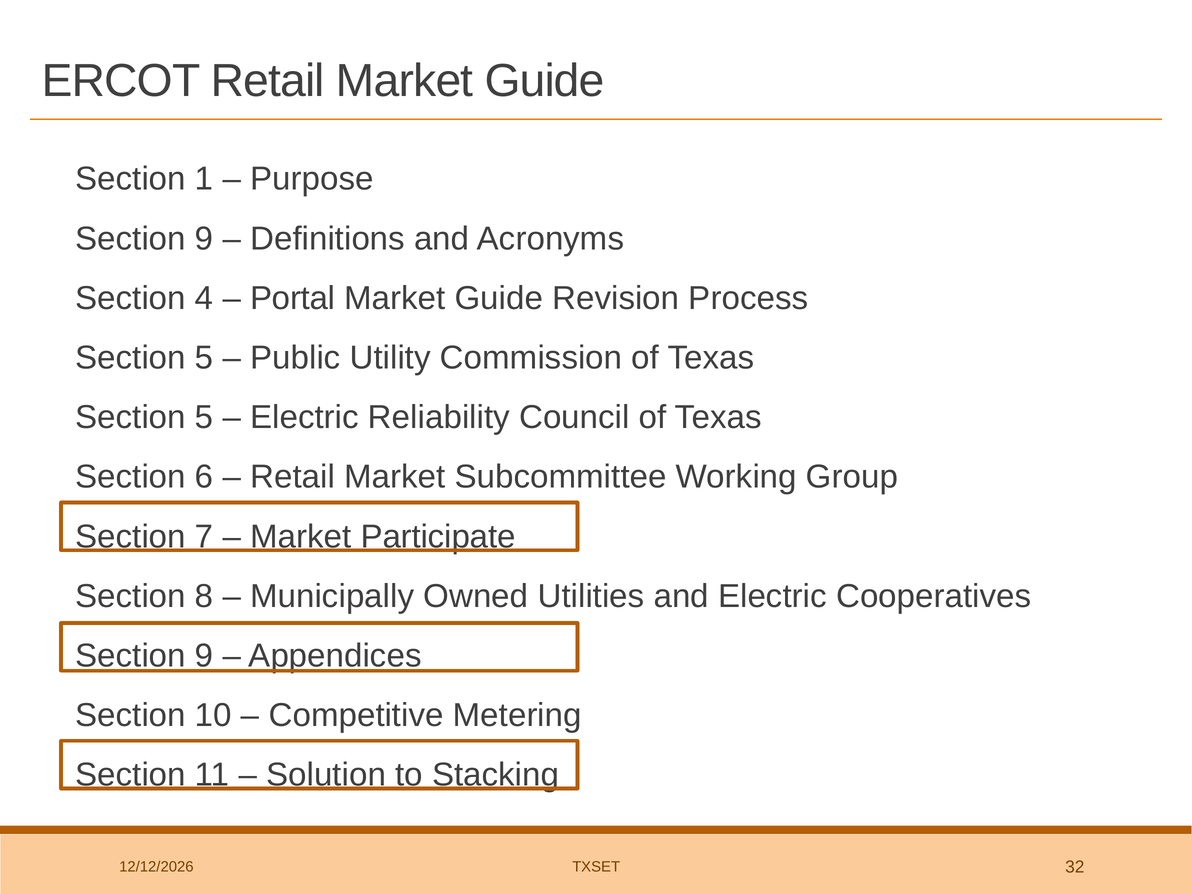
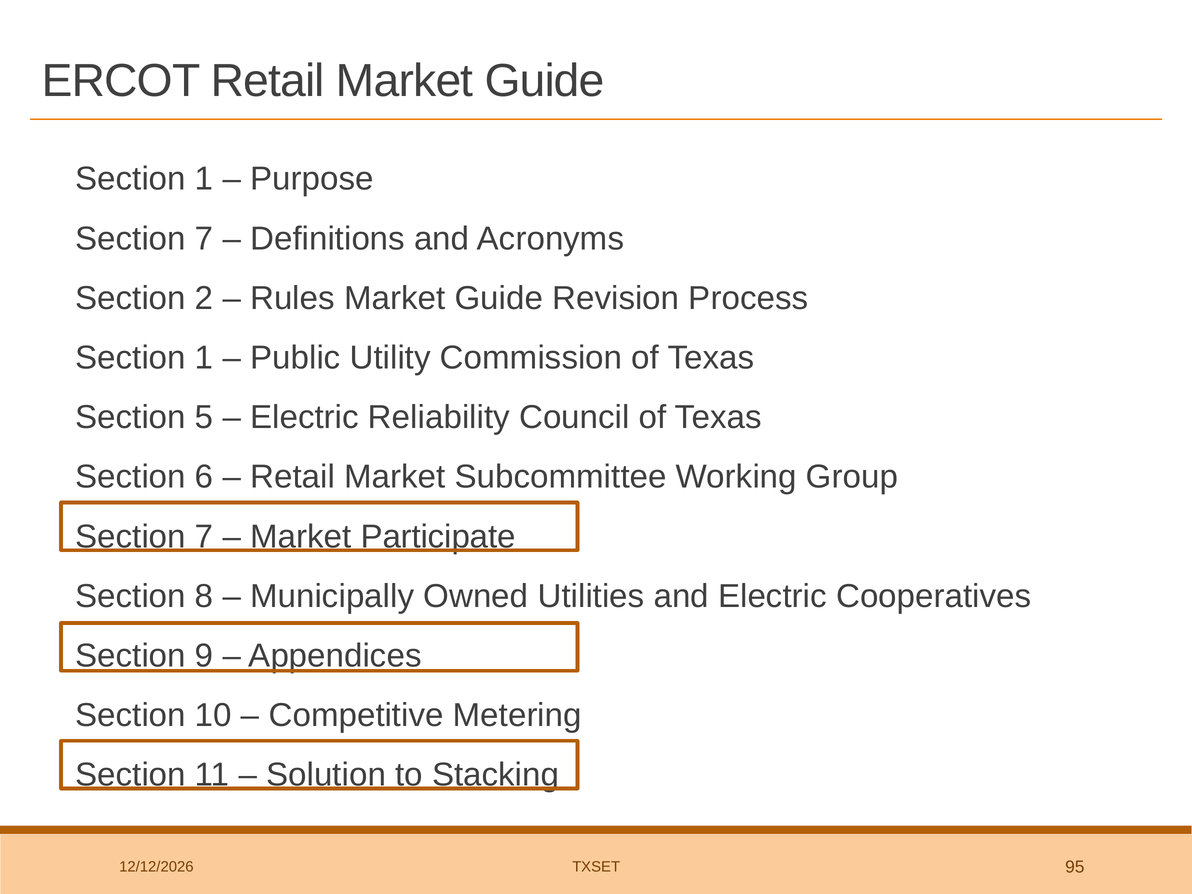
9: 9 -> 7 (204, 239)
4: 4 -> 2 (204, 298)
Portal: Portal -> Rules (292, 298)
5: 5 -> 1 (204, 358)
32: 32 -> 95 (1075, 867)
